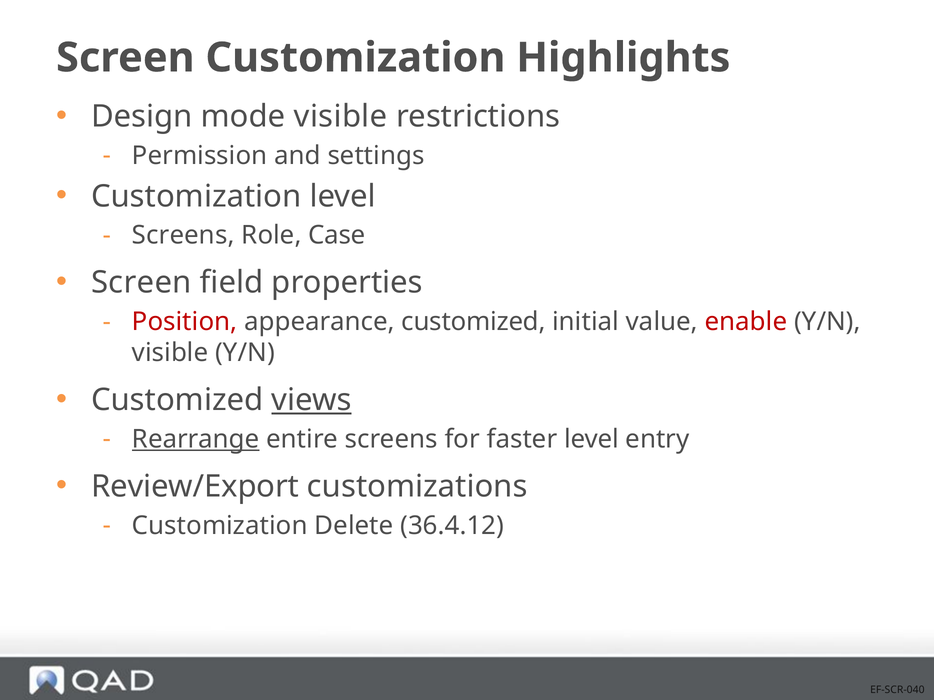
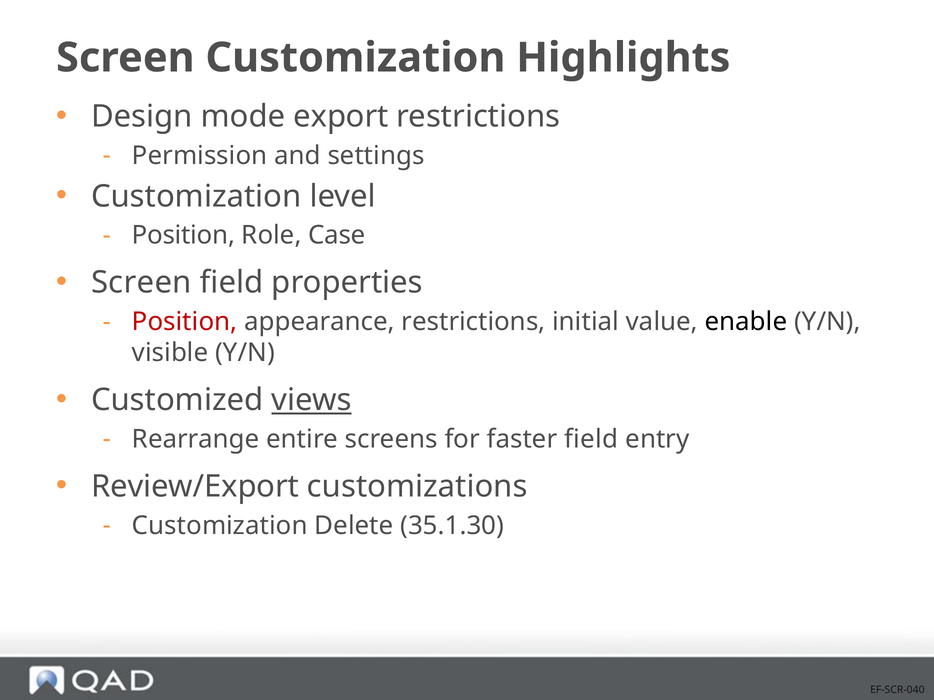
mode visible: visible -> export (341, 117)
Screens: Screens -> Position (183, 236)
appearance customized: customized -> restrictions (473, 322)
enable colour: red -> black (746, 322)
Rearrange underline: present -> none (196, 439)
faster level: level -> field (591, 439)
36.4.12: 36.4.12 -> 35.1.30 (452, 526)
